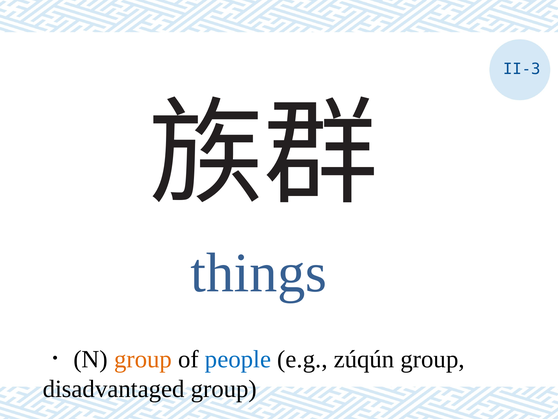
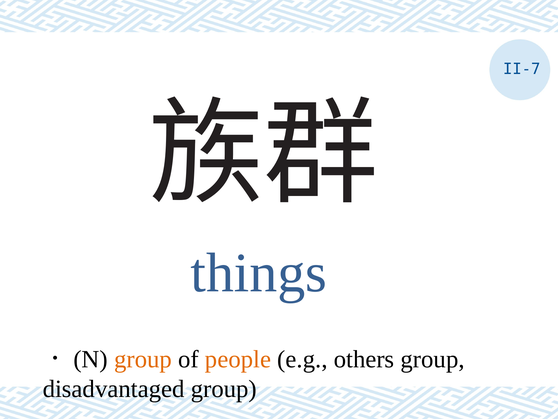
II-3: II-3 -> II-7 (522, 69)
people colour: blue -> orange (238, 359)
zúqún: zúqún -> others (364, 359)
